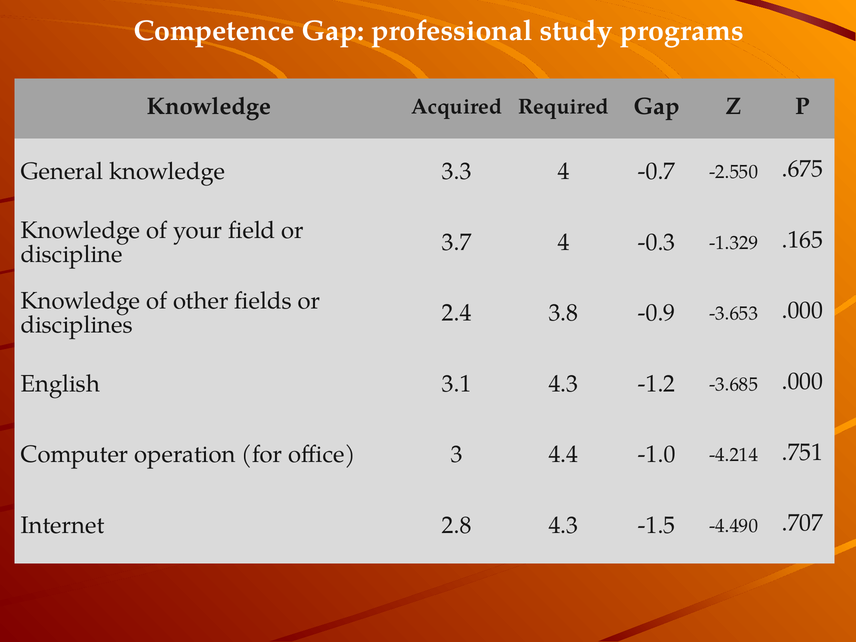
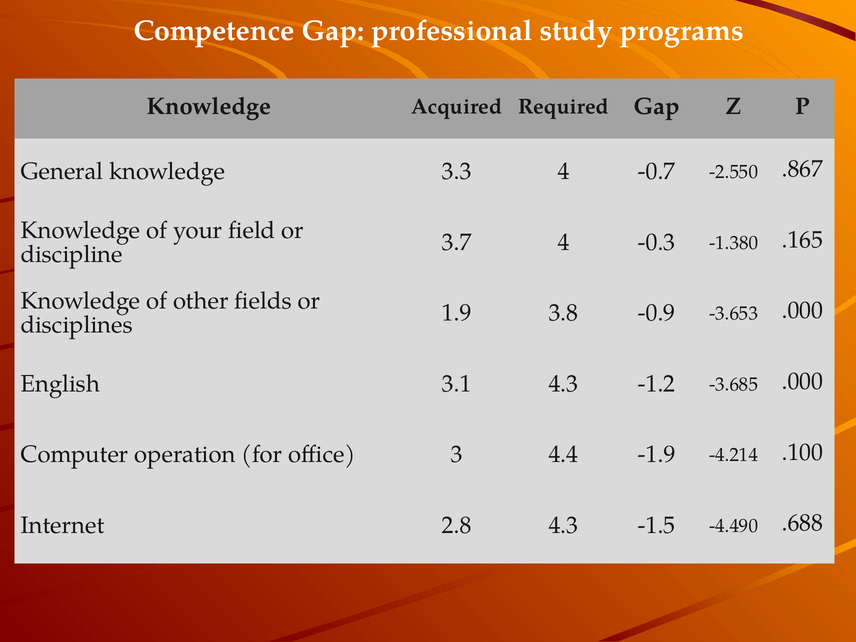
.675: .675 -> .867 (802, 169)
-1.329: -1.329 -> -1.380 (734, 243)
2.4: 2.4 -> 1.9 (457, 313)
-1.0: -1.0 -> -1.9 (657, 455)
.751: .751 -> .100 (802, 452)
.707: .707 -> .688 (802, 523)
